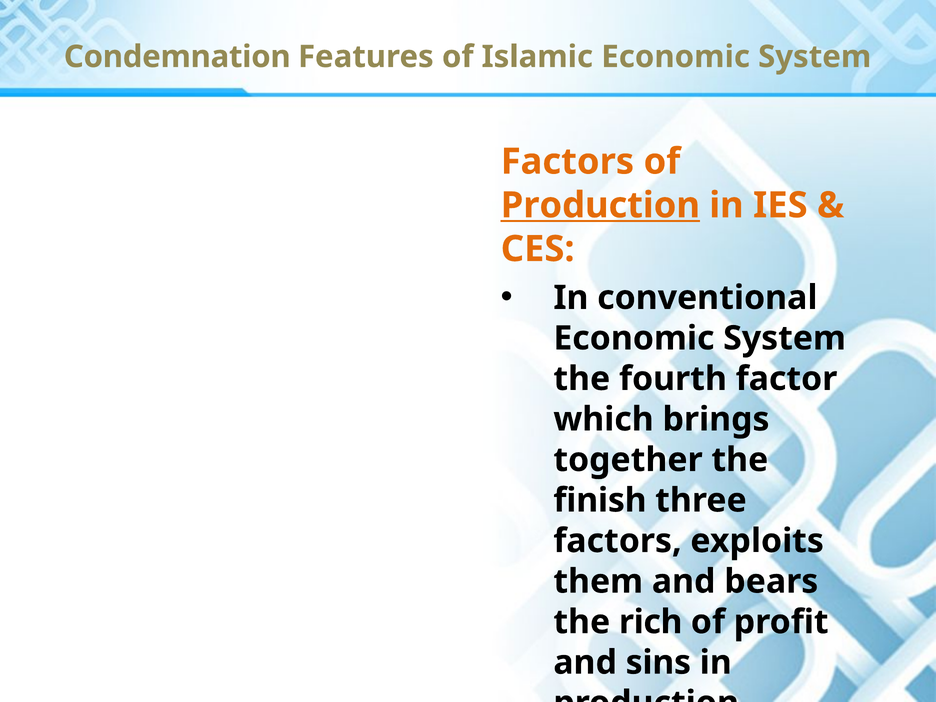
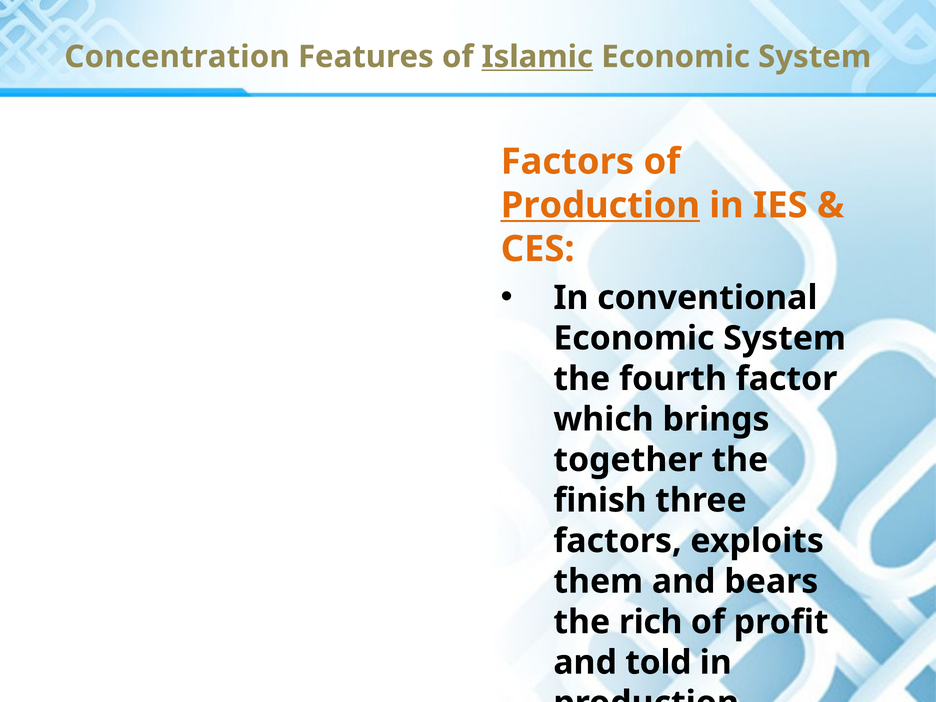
Condemnation: Condemnation -> Concentration (177, 57)
Islamic underline: none -> present (537, 57)
sins: sins -> told (658, 663)
